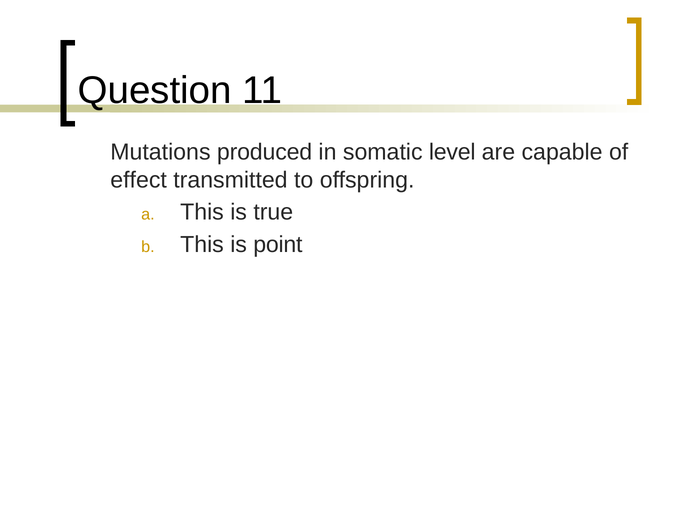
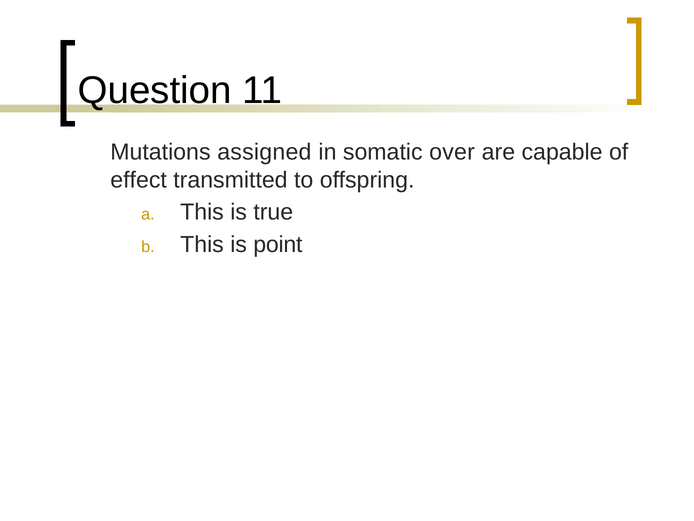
produced: produced -> assigned (264, 152)
level: level -> over (452, 152)
